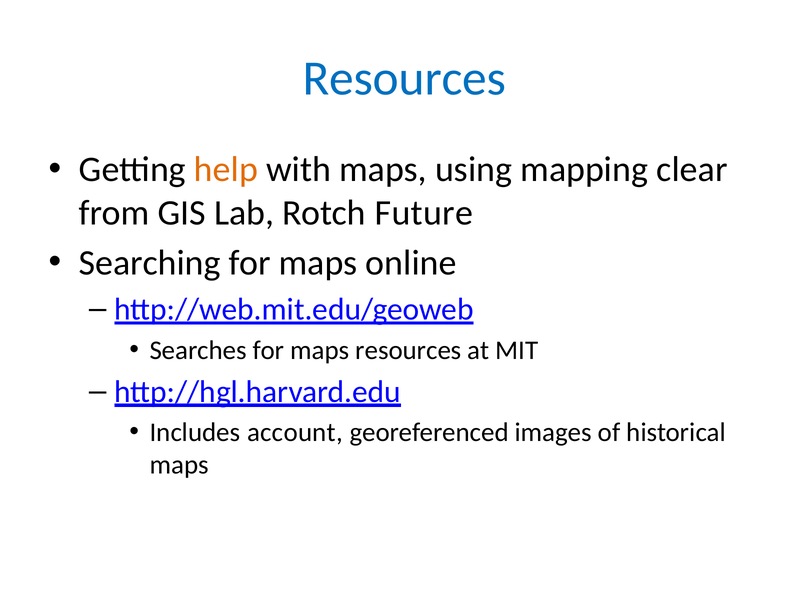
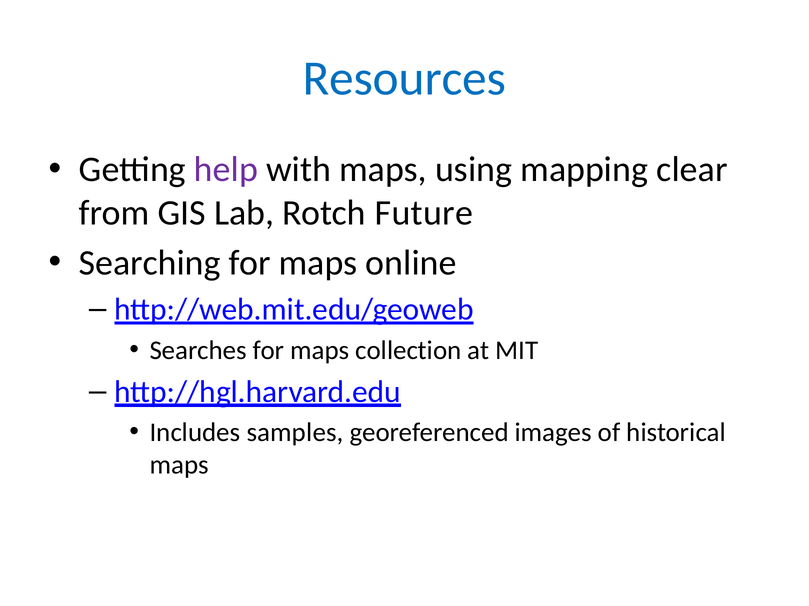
help colour: orange -> purple (226, 170)
maps resources: resources -> collection (408, 351)
account: account -> samples (295, 433)
